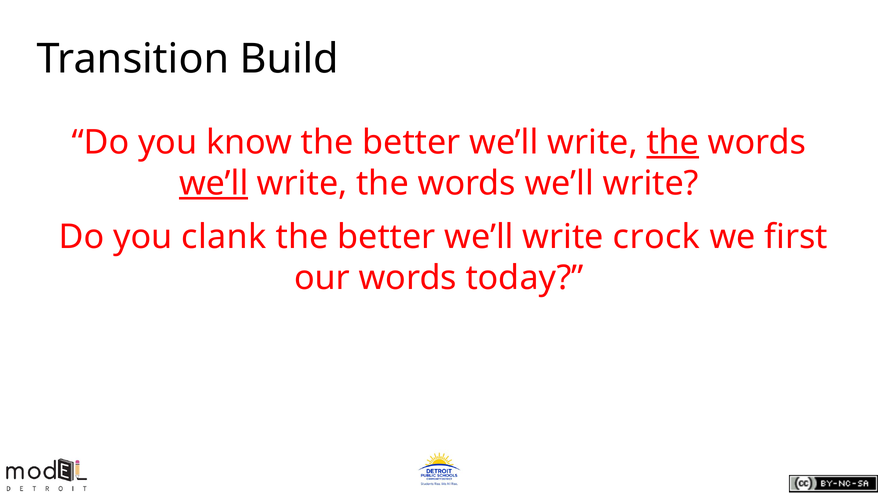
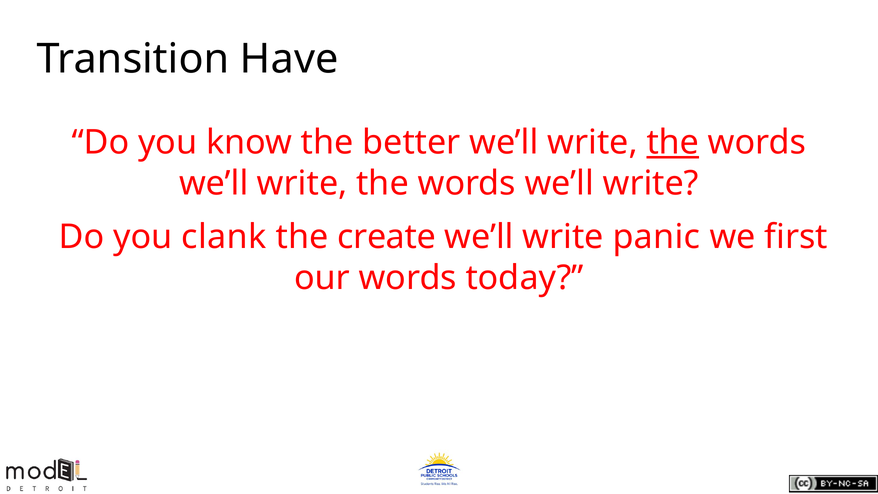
Build: Build -> Have (289, 59)
we’ll underline: present -> none (214, 184)
better: better -> create (387, 237)
crock: crock -> panic (656, 237)
